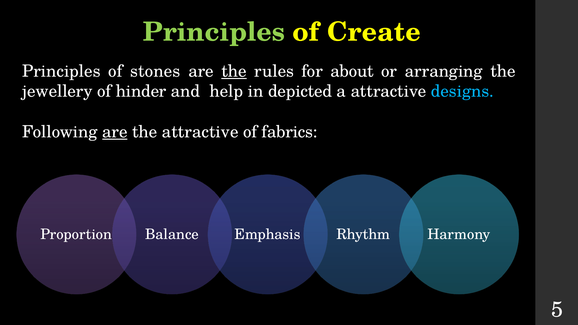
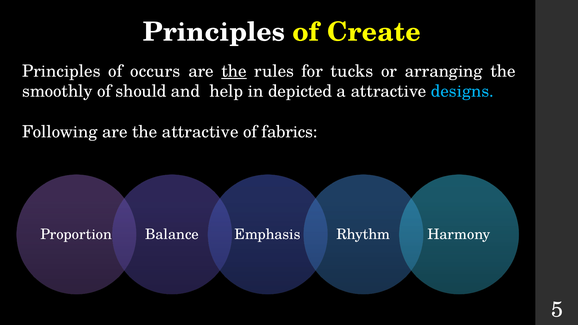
Principles colour: light green -> white (214, 32)
stones: stones -> occurs (155, 71)
about: about -> tucks (352, 71)
jewellery: jewellery -> smoothly (57, 91)
hinder: hinder -> should (141, 91)
are underline: present -> none (115, 132)
